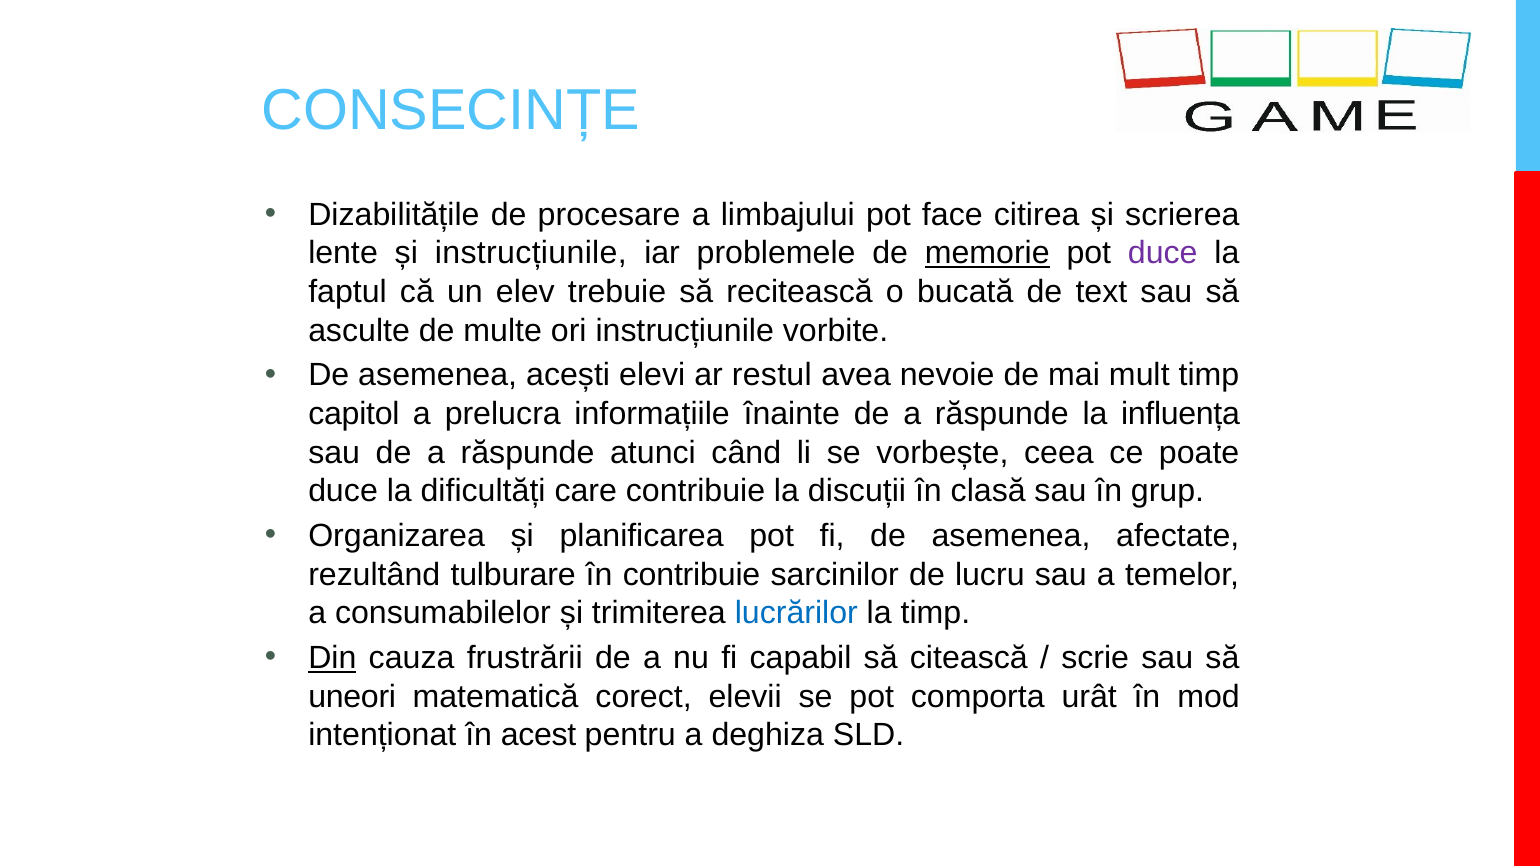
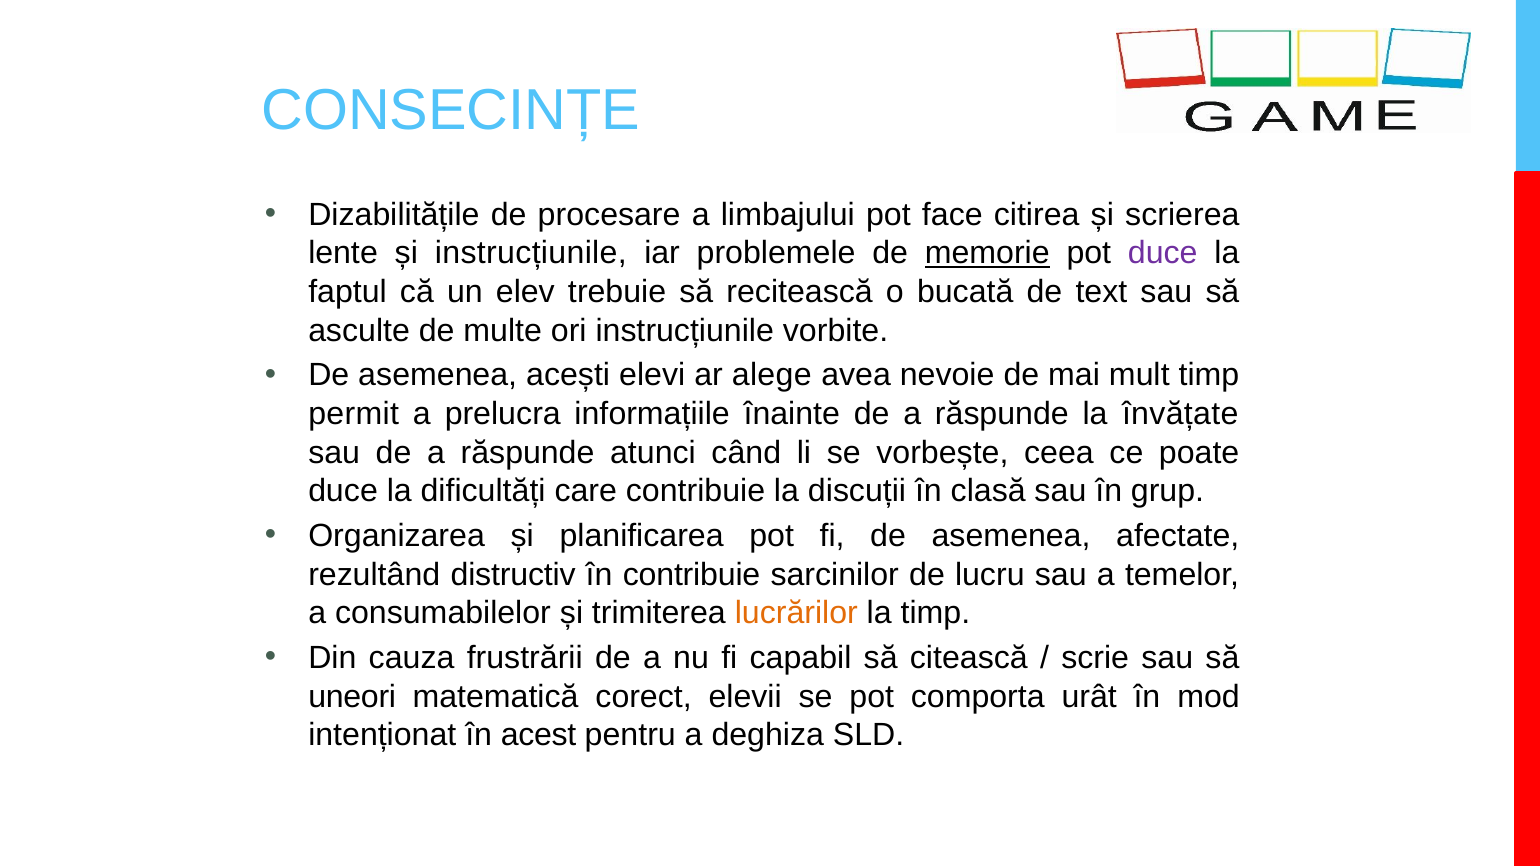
restul: restul -> alege (772, 376)
capitol: capitol -> permit (354, 414)
influența: influența -> învățate (1180, 414)
tulburare: tulburare -> distructiv (513, 575)
lucrărilor colour: blue -> orange (796, 613)
Din underline: present -> none (332, 658)
